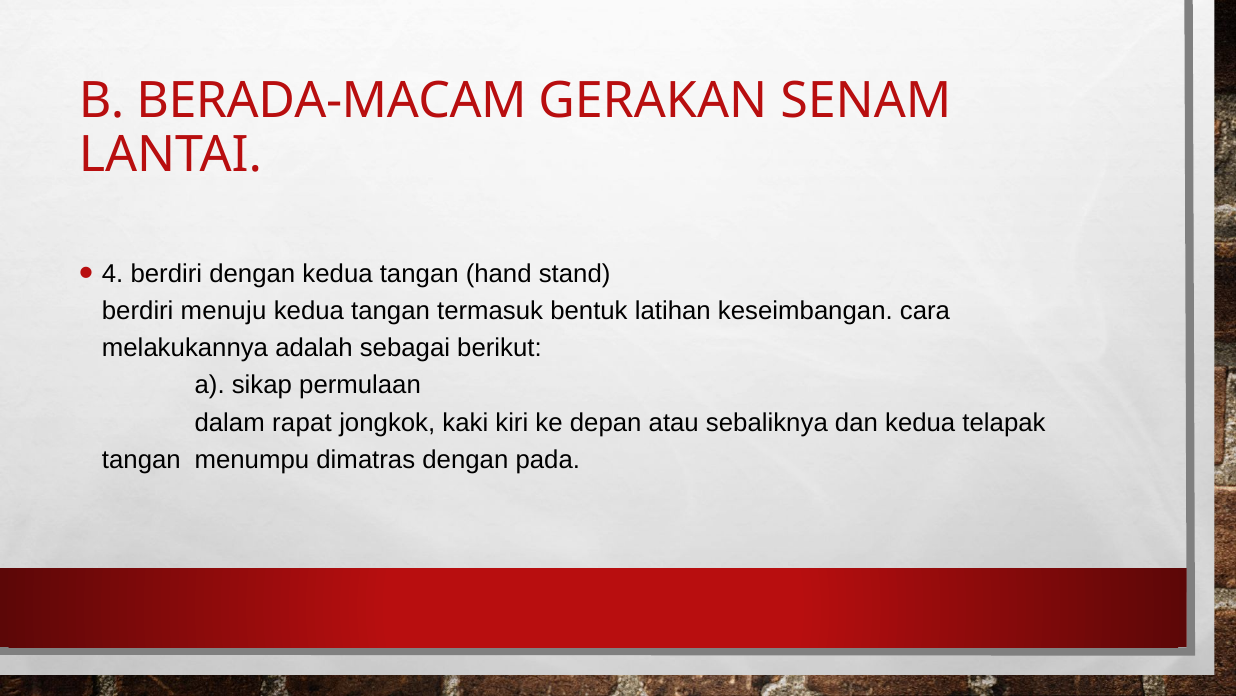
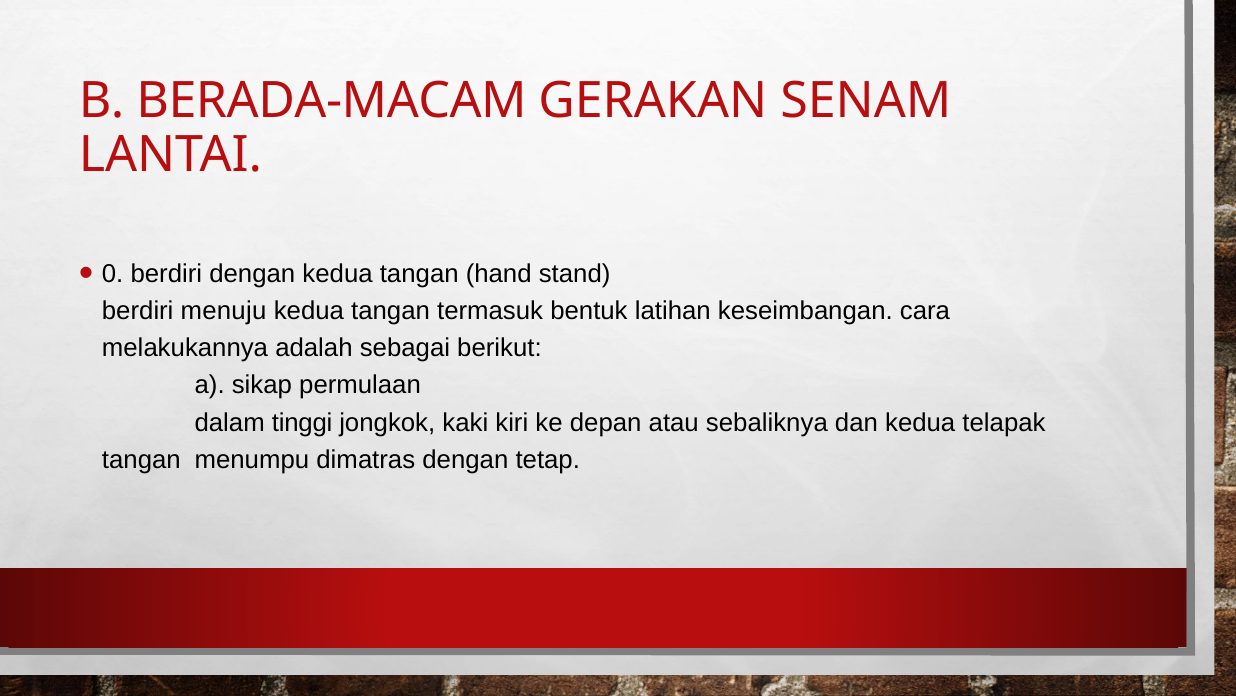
4: 4 -> 0 (113, 274)
rapat: rapat -> tinggi (302, 422)
pada: pada -> tetap (548, 459)
